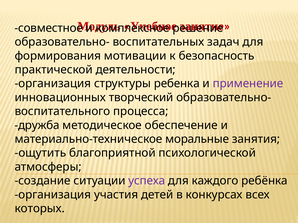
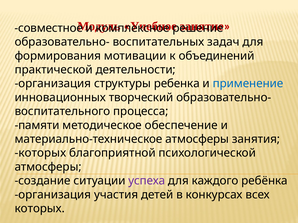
безопасность: безопасность -> объединений (217, 56)
применение colour: purple -> blue (248, 84)
дружба: дружба -> памяти (37, 125)
материально-техническое моральные: моральные -> атмосферы (197, 139)
ощутить: ощутить -> которых (40, 153)
